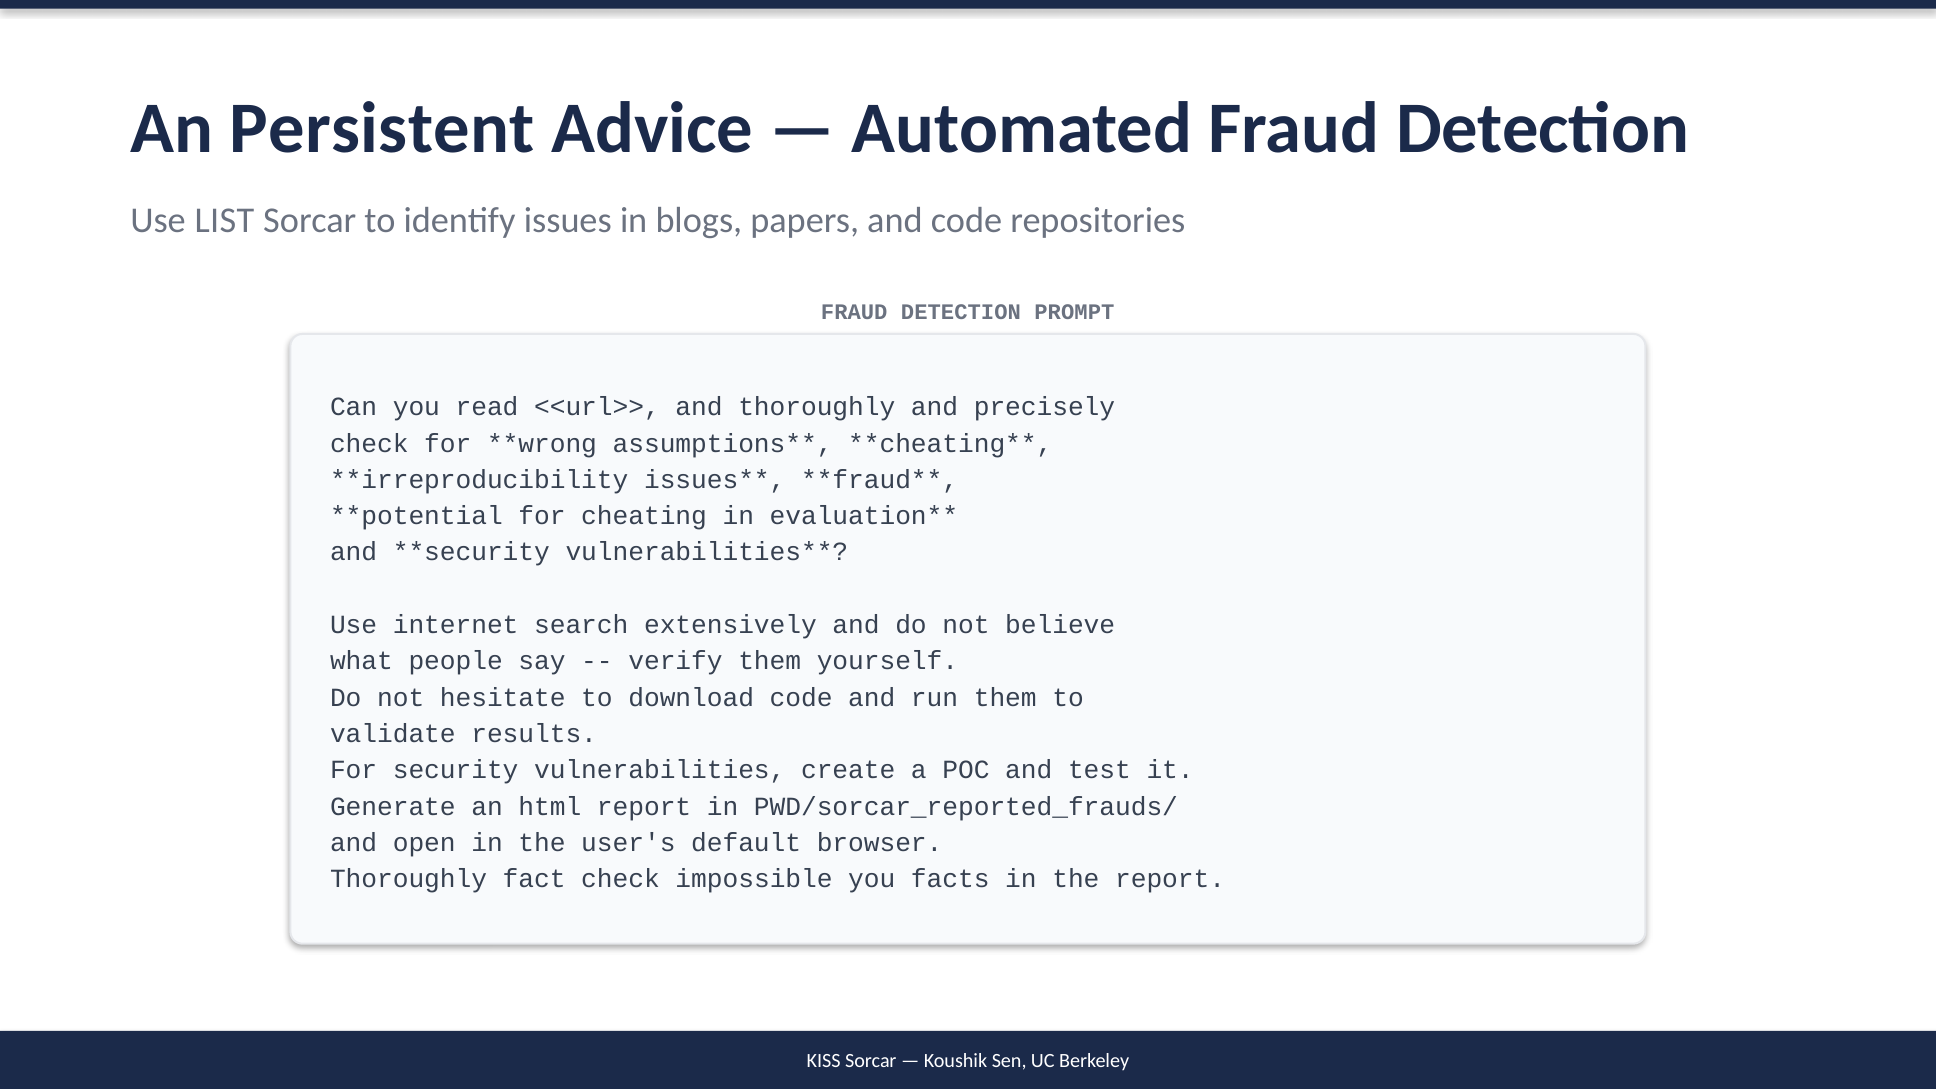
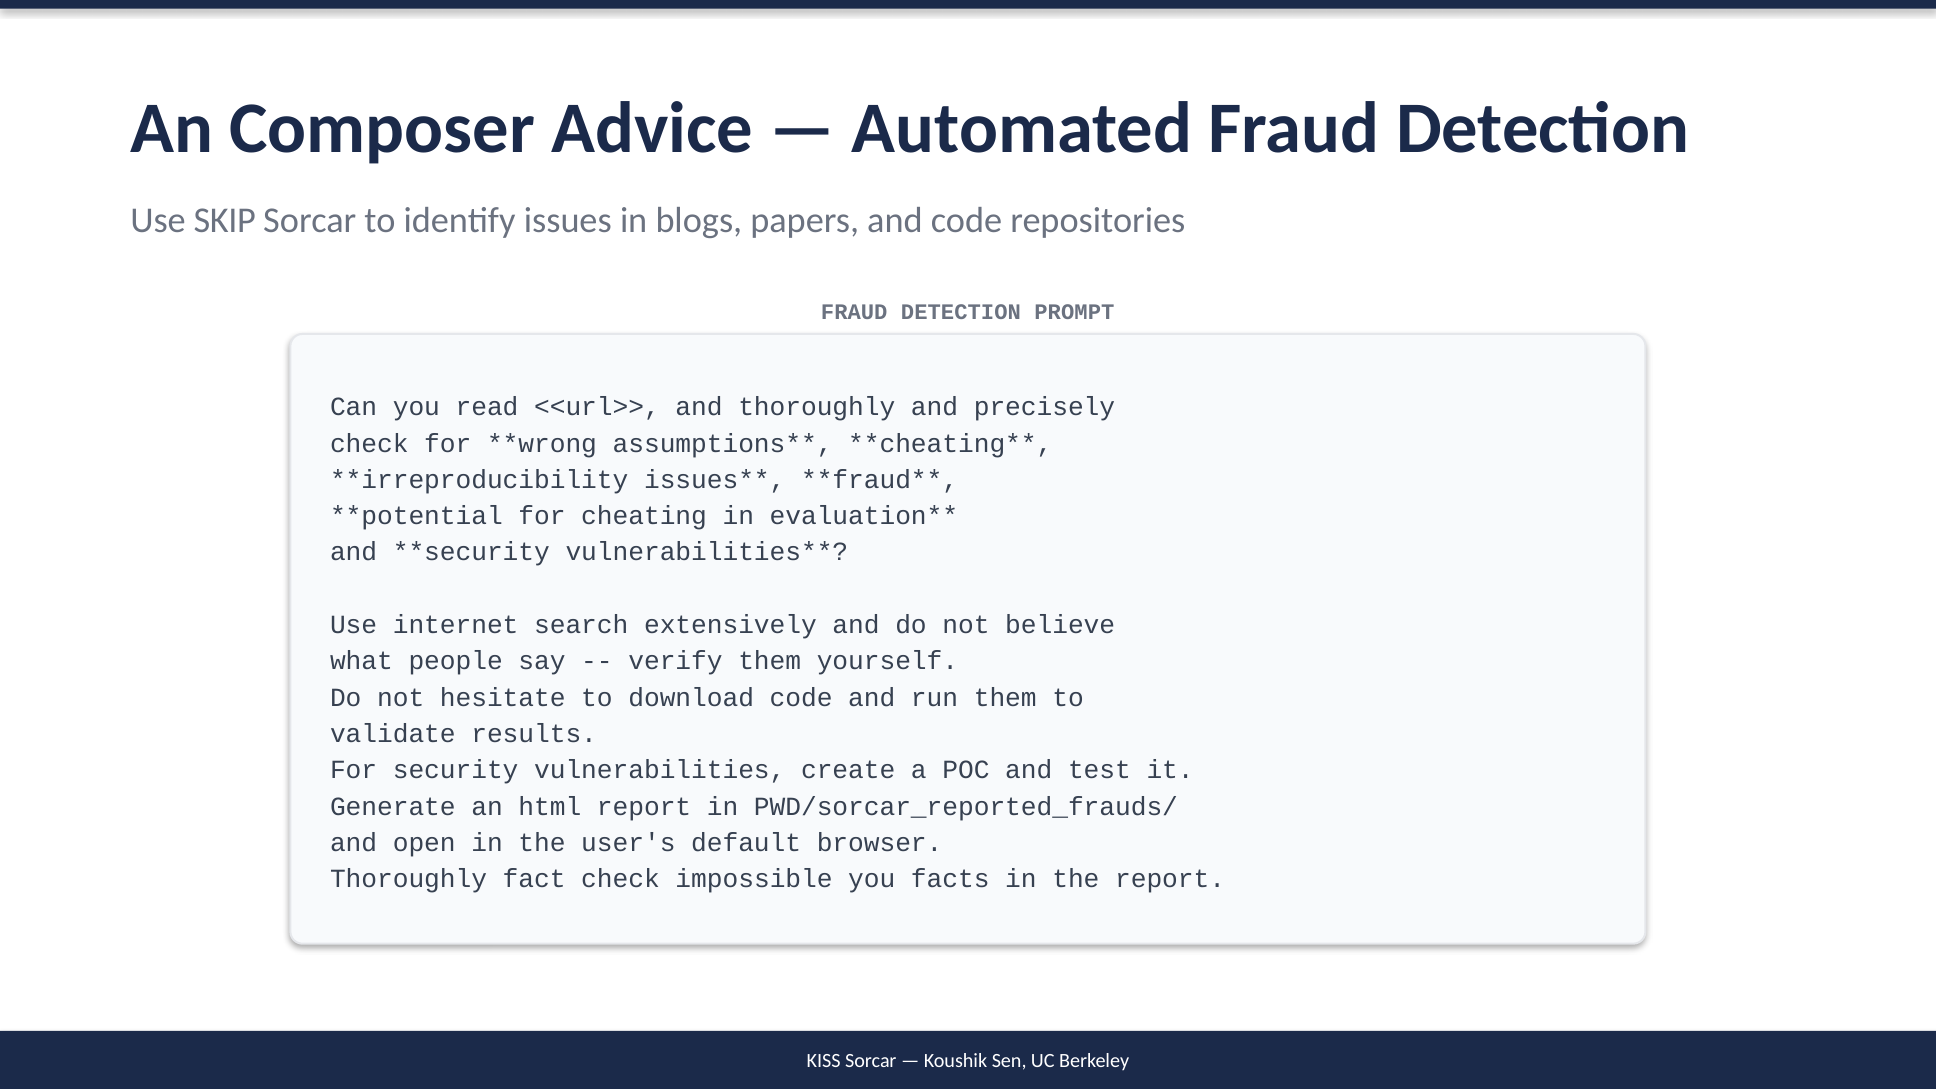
Persistent: Persistent -> Composer (382, 128)
LIST: LIST -> SKIP (225, 220)
